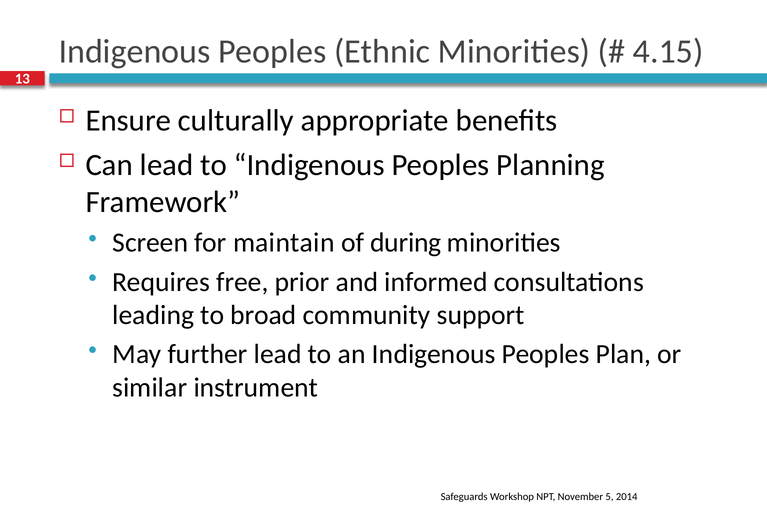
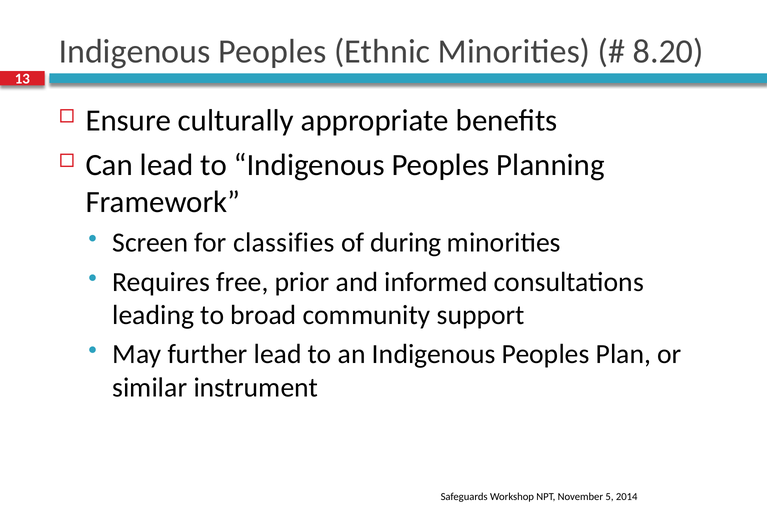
4.15: 4.15 -> 8.20 (668, 52)
maintain: maintain -> classifies (284, 243)
